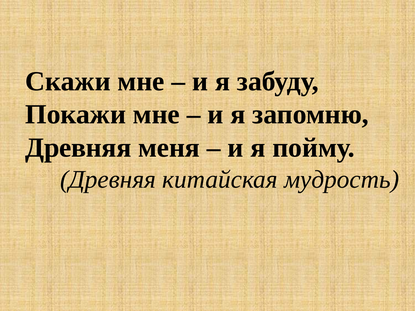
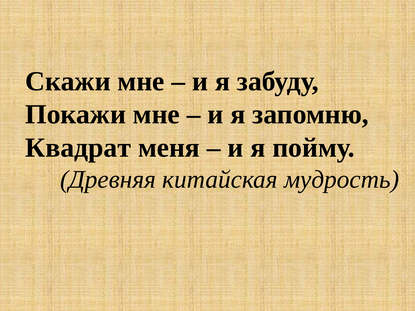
Древняя: Древняя -> Квадрат (78, 148)
